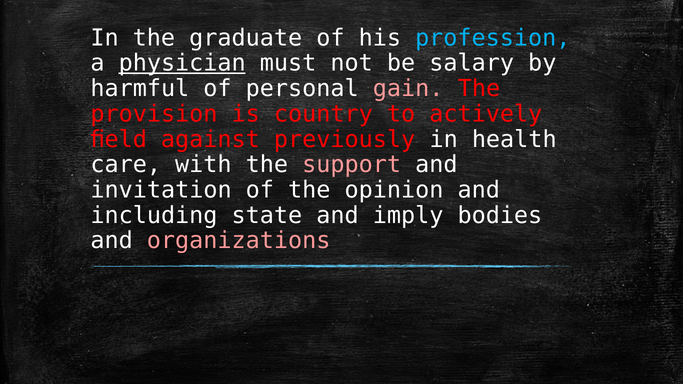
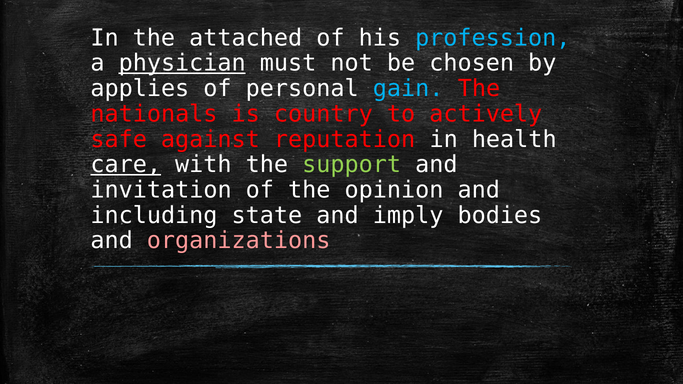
graduate: graduate -> attached (246, 38)
salary: salary -> chosen (472, 63)
harmful: harmful -> applies (140, 89)
gain colour: pink -> light blue (408, 89)
provision: provision -> nationals (154, 114)
ﬁeld: ﬁeld -> safe (119, 139)
previously: previously -> reputation (345, 139)
care underline: none -> present (126, 165)
support colour: pink -> light green (352, 165)
